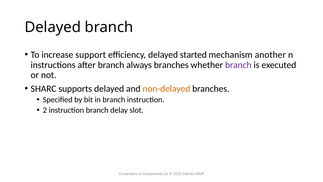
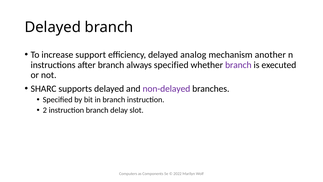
started: started -> analog (193, 55)
always branches: branches -> specified (171, 65)
non-delayed colour: orange -> purple (166, 89)
